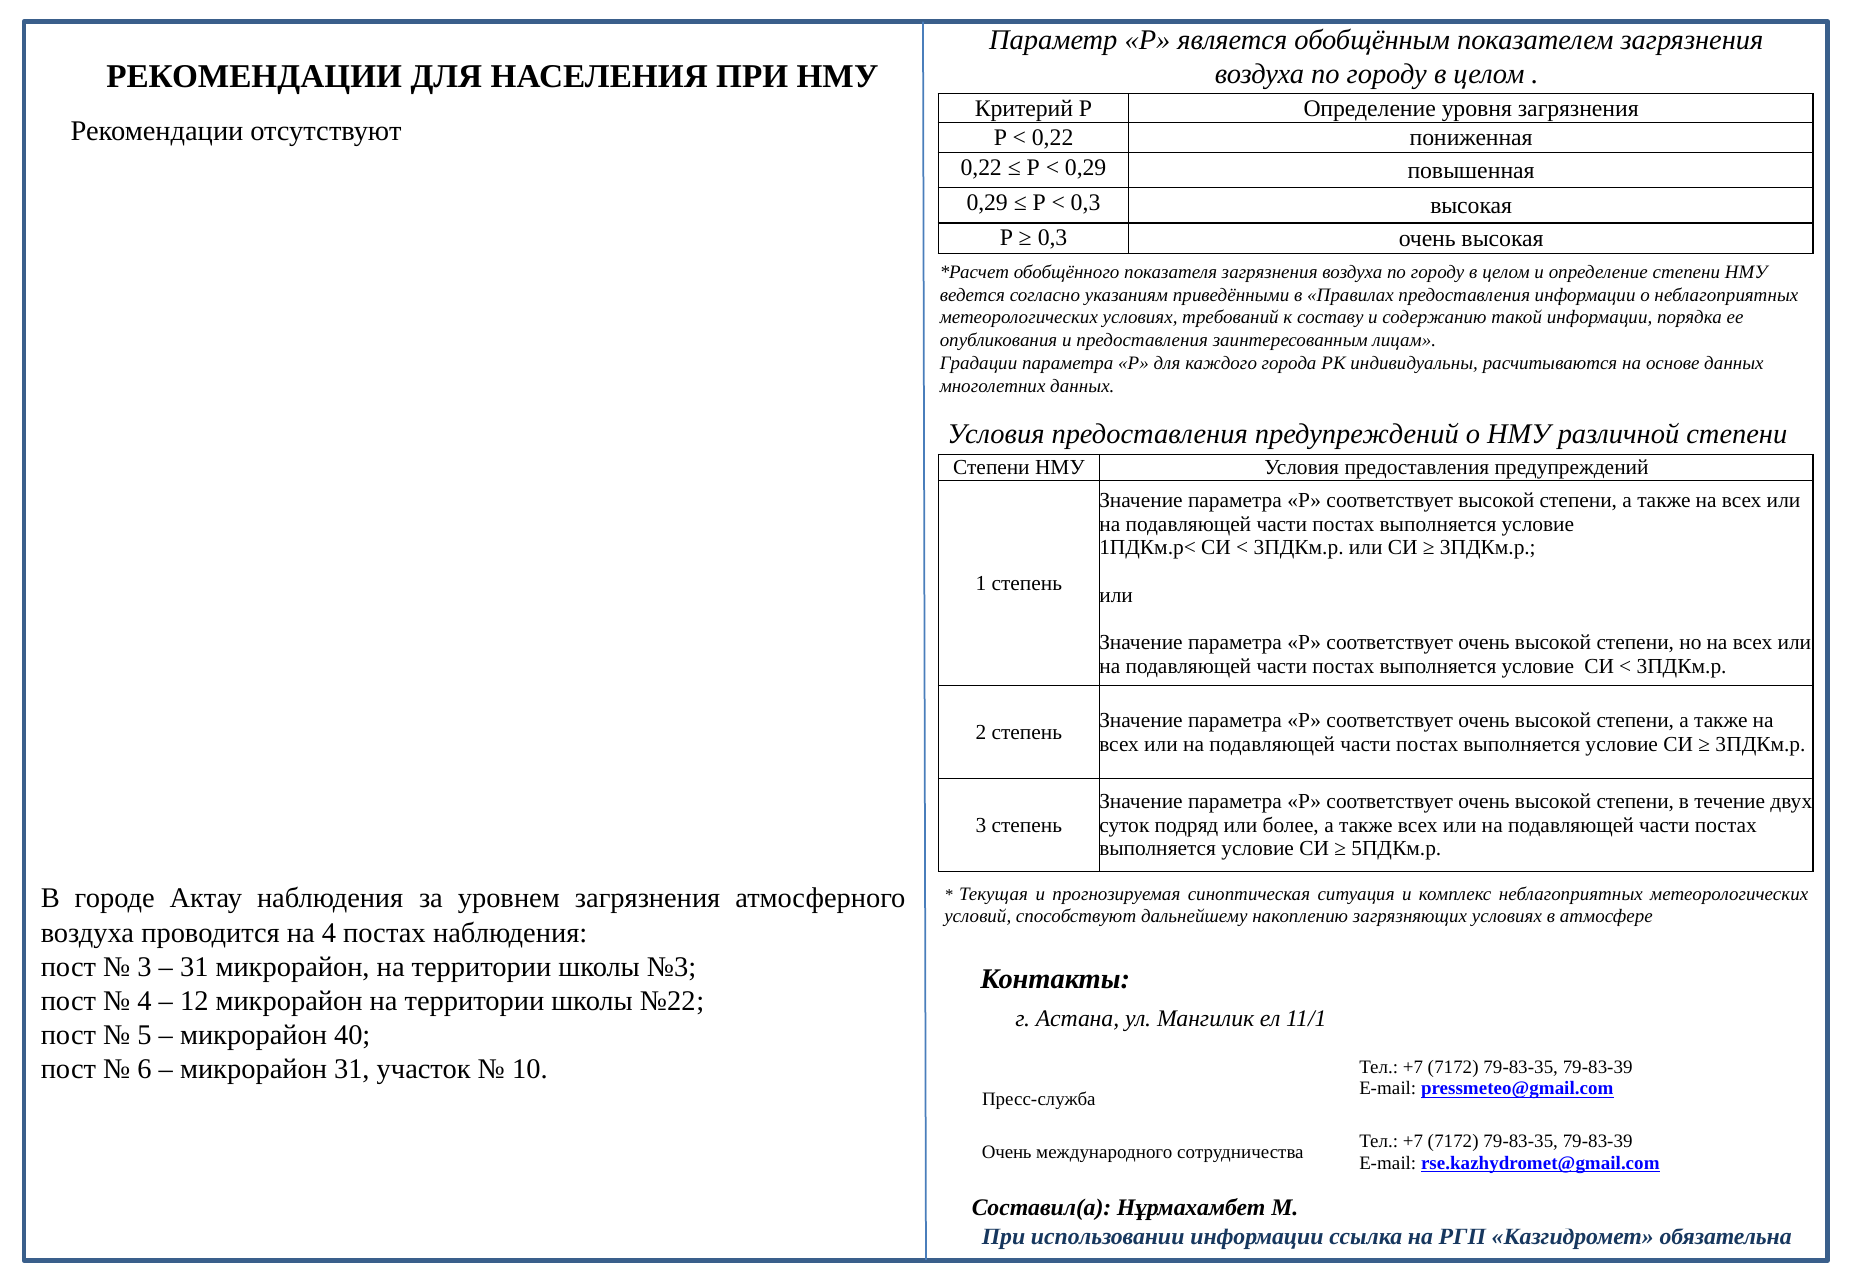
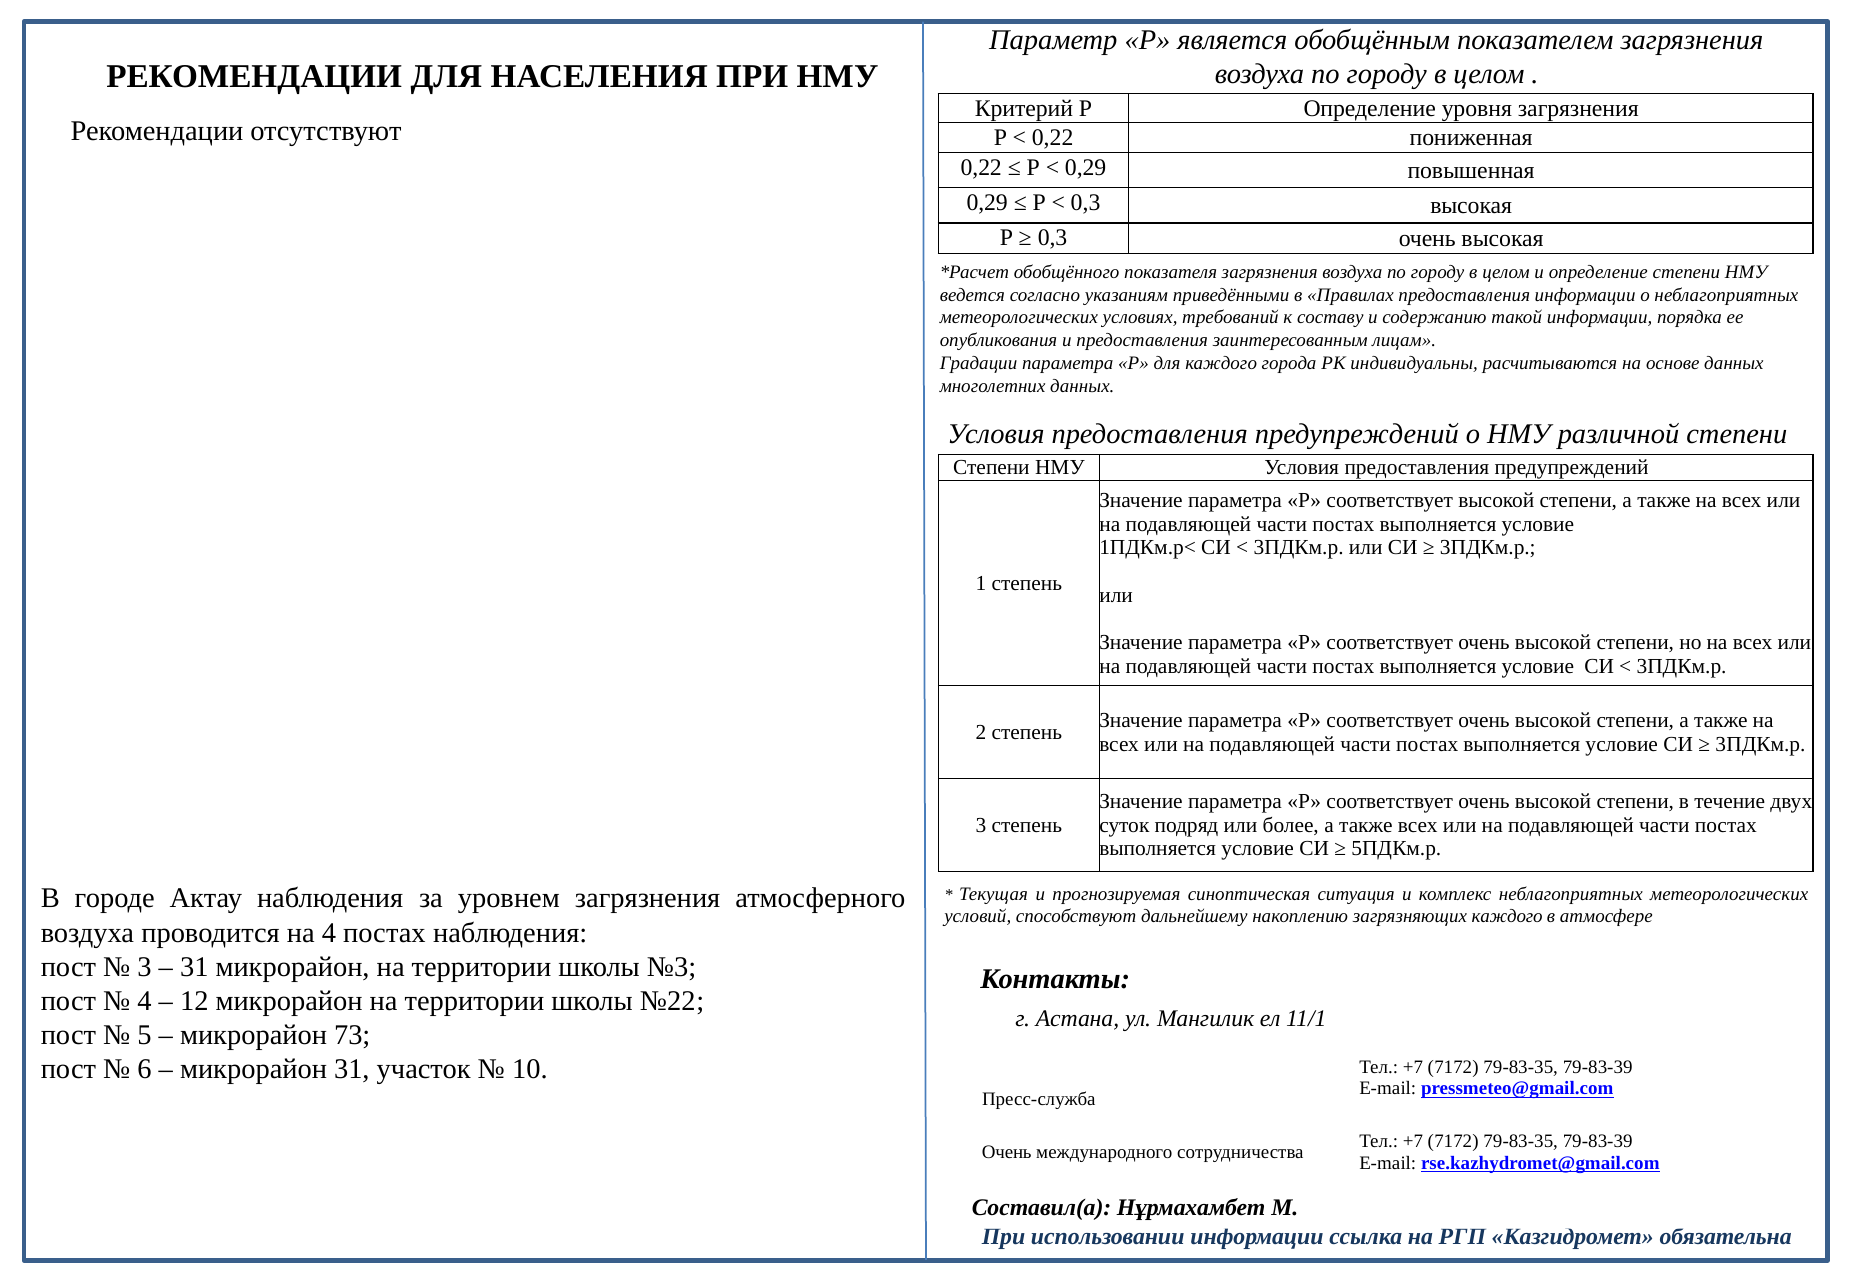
загрязняющих условиях: условиях -> каждого (1507, 917)
40: 40 -> 73 (352, 1035)
